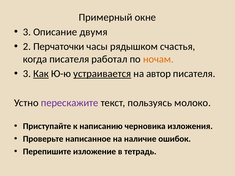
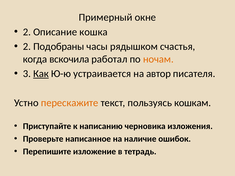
3: 3 -> 2 (27, 32)
двумя: двумя -> кошка (94, 32)
Перчаточки: Перчаточки -> Подобраны (59, 47)
когда писателя: писателя -> вскочила (69, 59)
устраивается underline: present -> none (102, 74)
перескажите colour: purple -> orange (70, 103)
молоко: молоко -> кошкам (193, 103)
